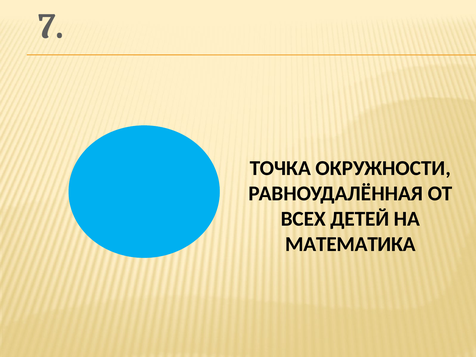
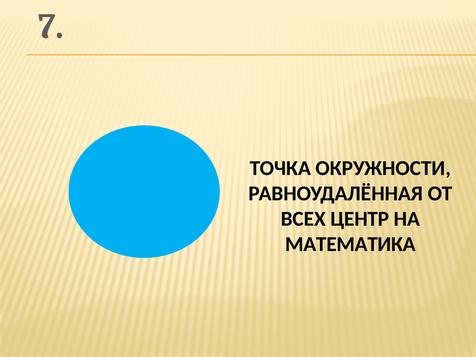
ДЕТЕЙ: ДЕТЕЙ -> ЦЕНТР (360, 219)
